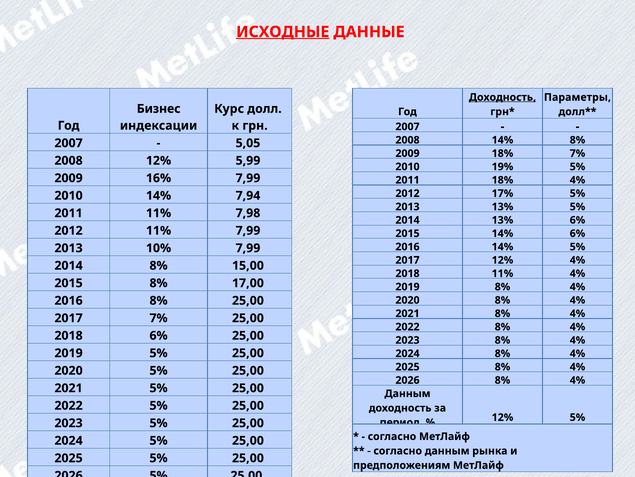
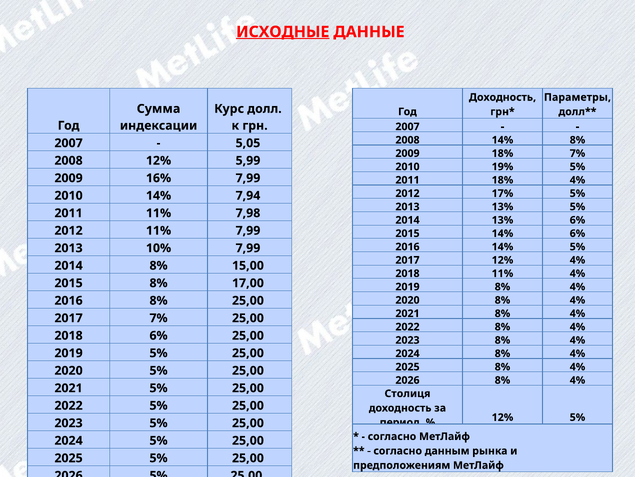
Доходность underline: present -> none (502, 97)
Бизнес: Бизнес -> Сумма (159, 109)
Данным: Данным -> Столиця (407, 393)
